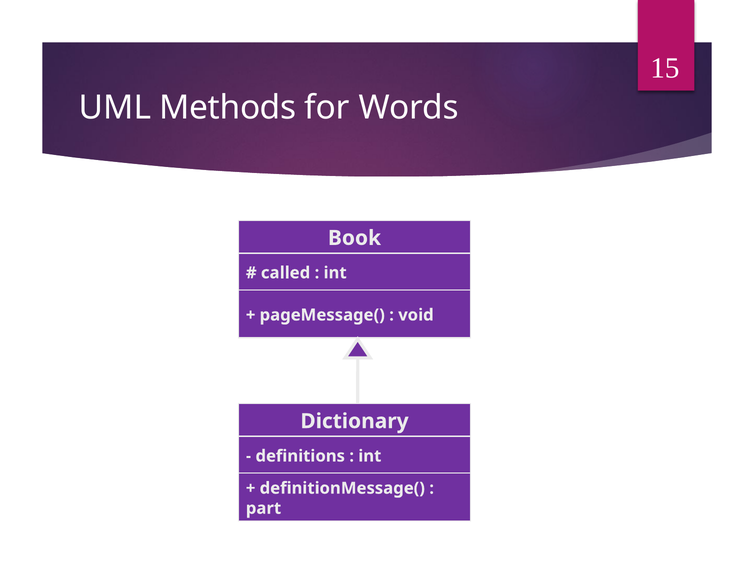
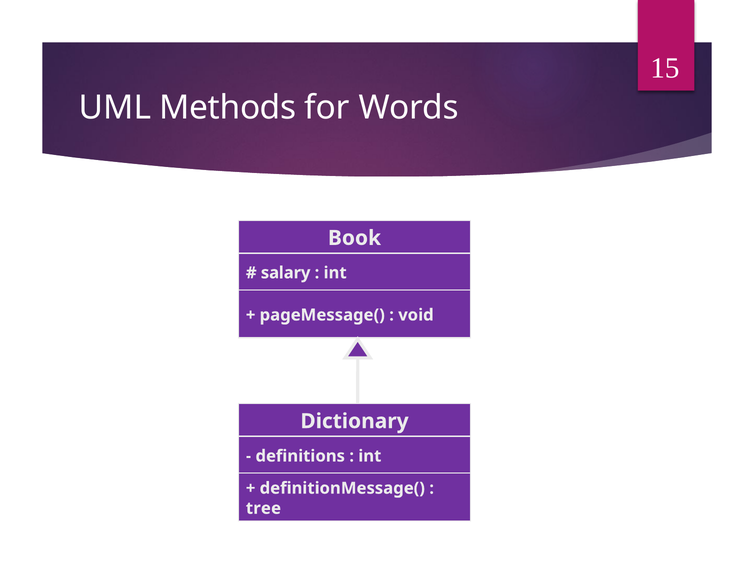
called: called -> salary (286, 273)
part: part -> tree (263, 508)
